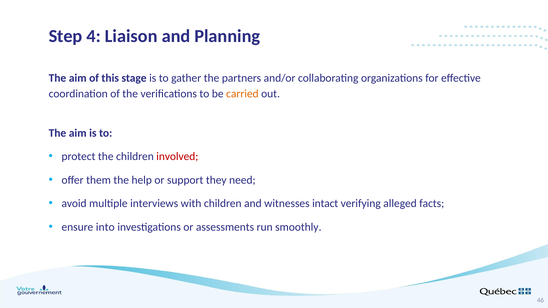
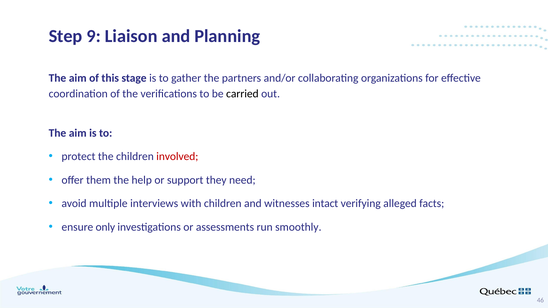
4: 4 -> 9 (94, 36)
carried colour: orange -> black (242, 94)
into: into -> only (105, 227)
